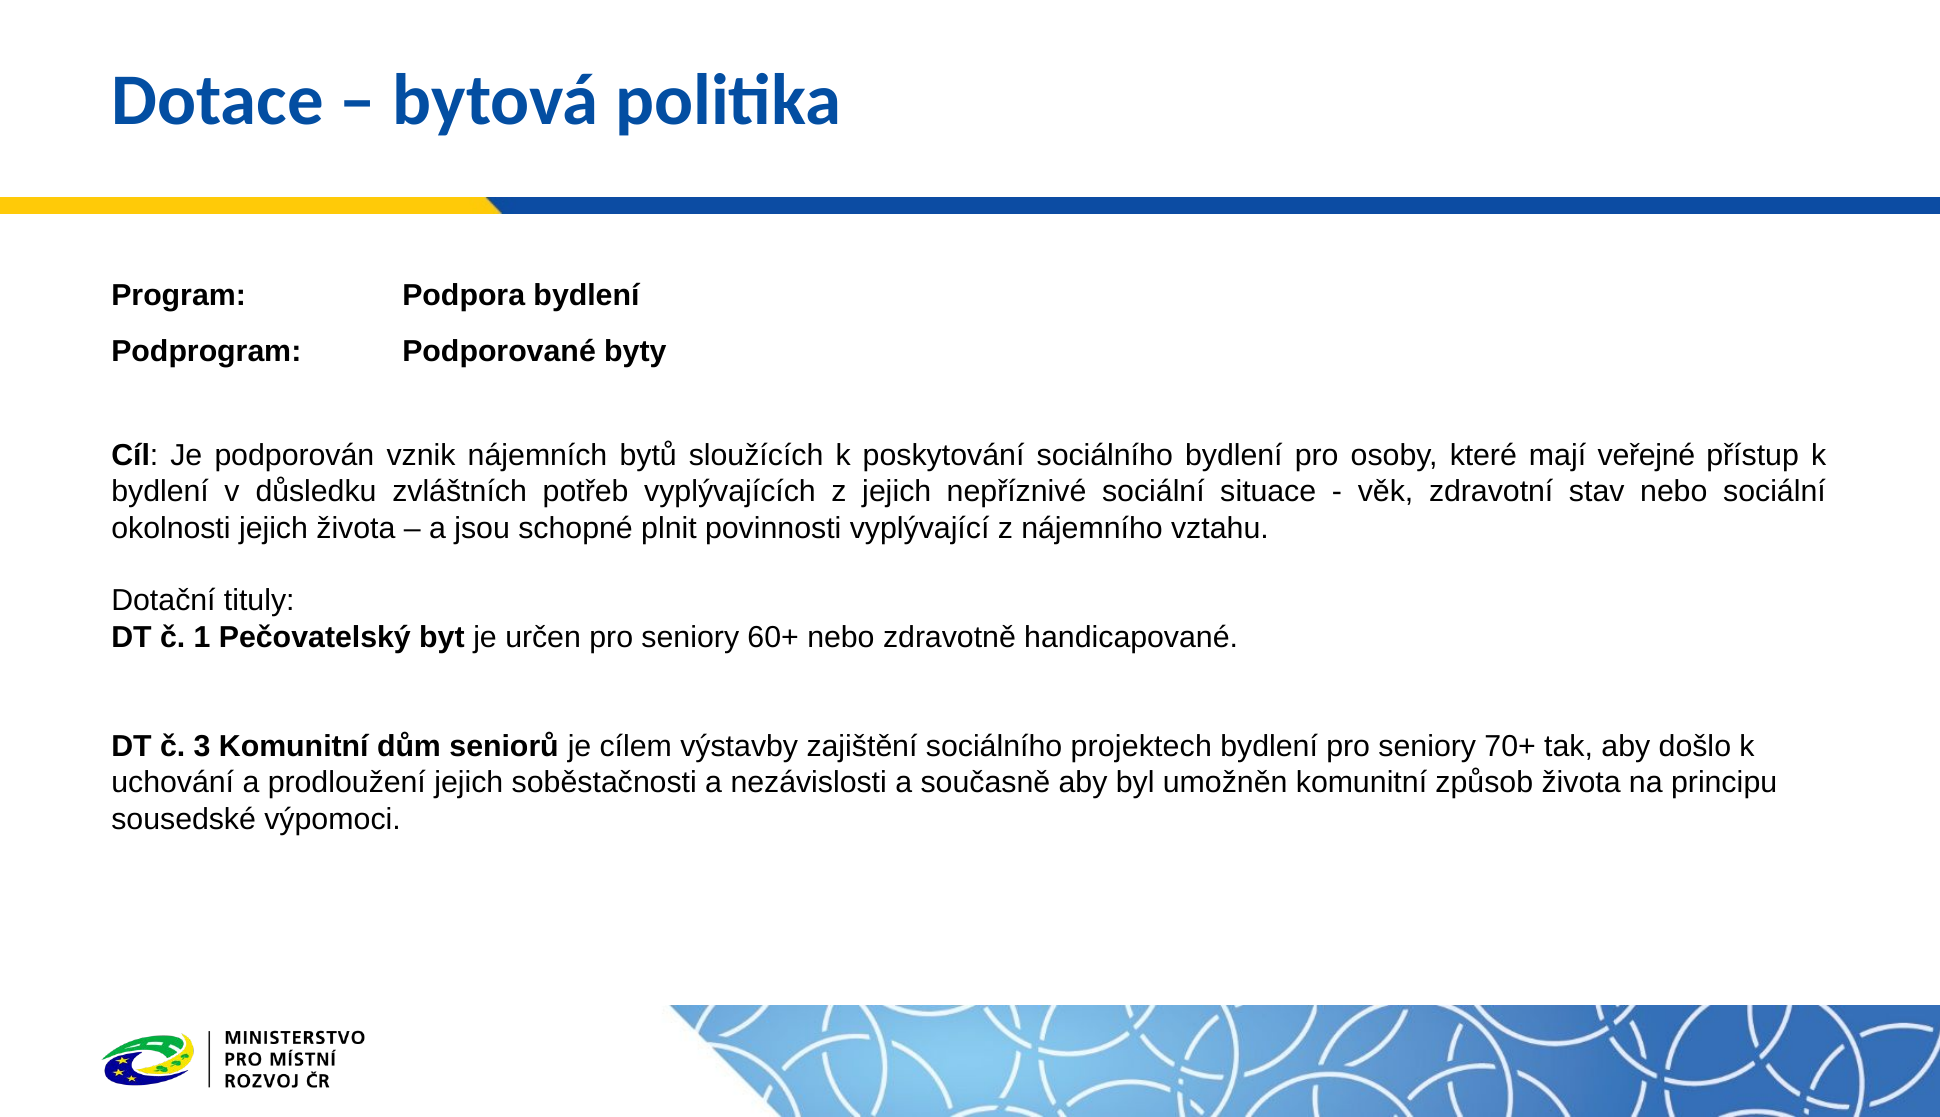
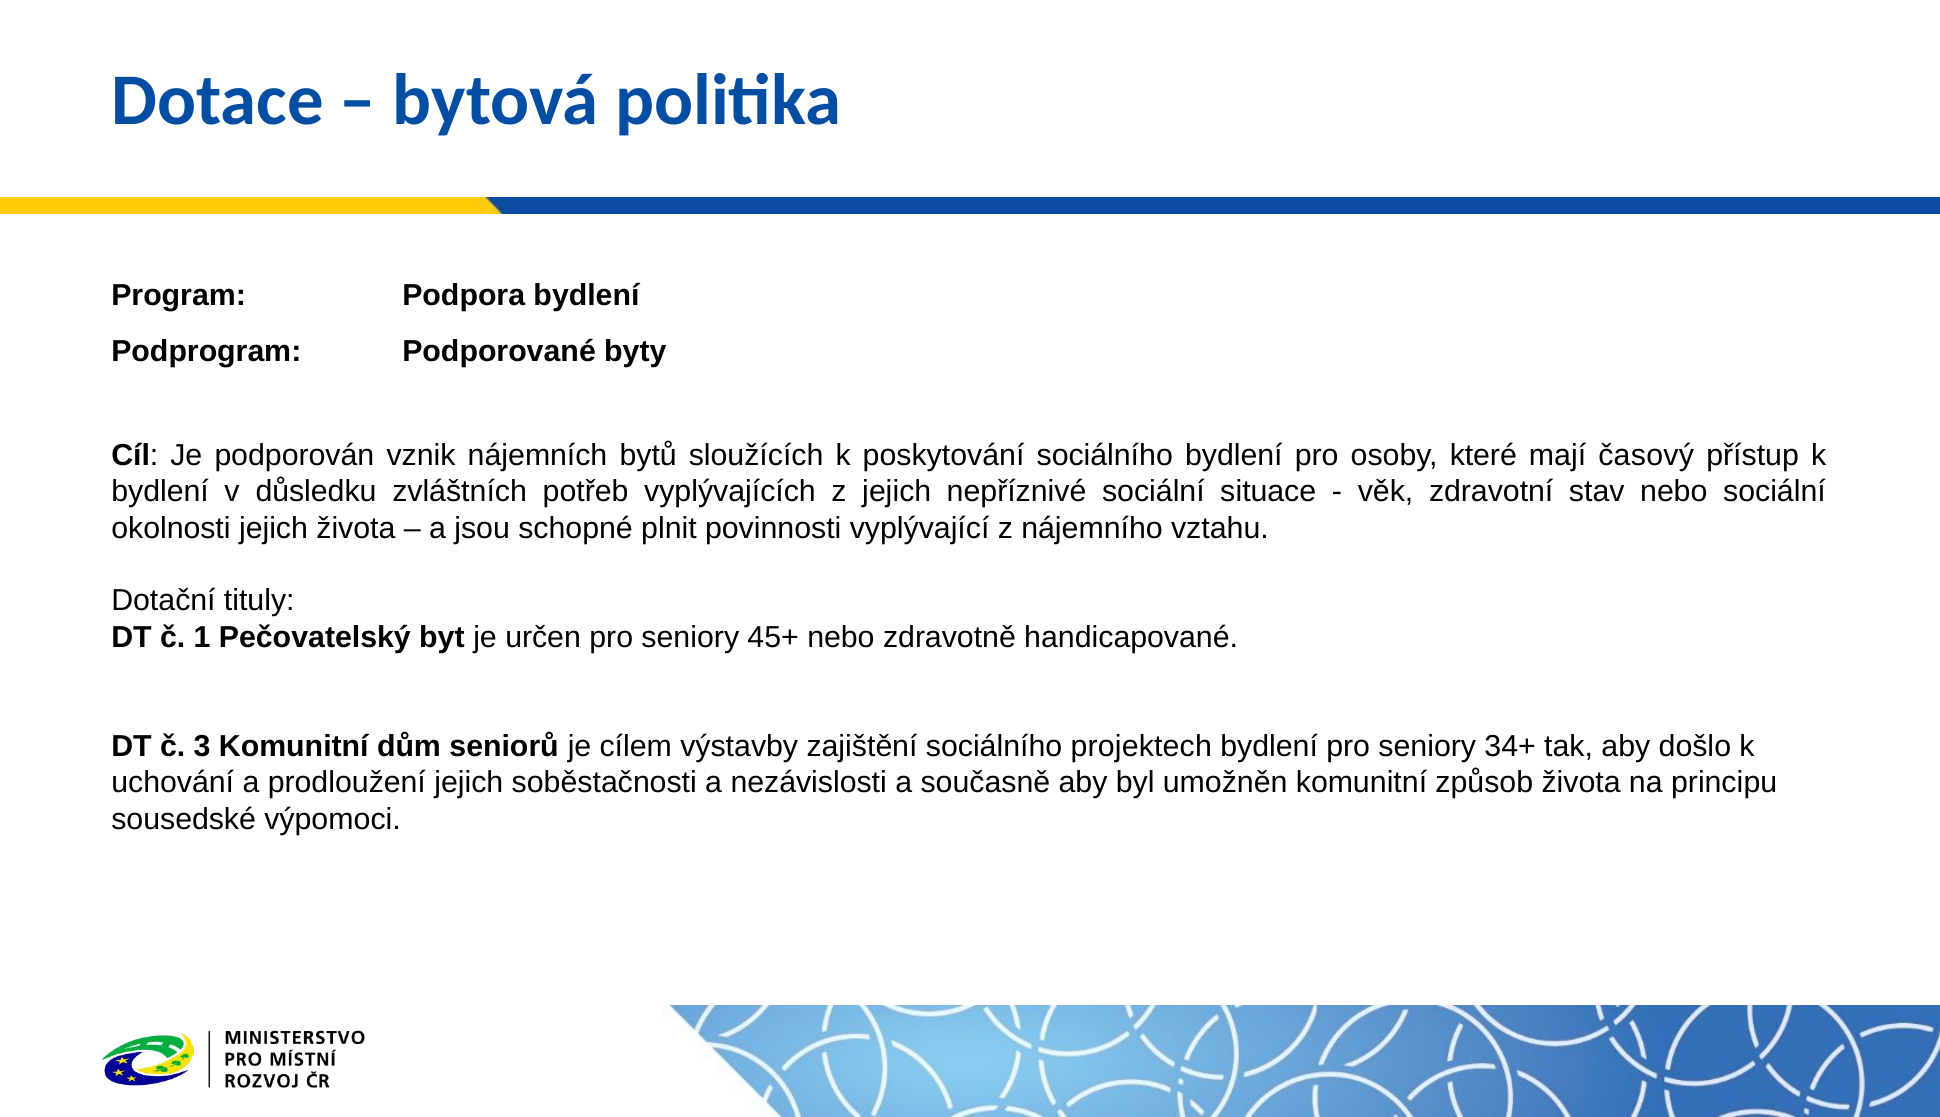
veřejné: veřejné -> časový (1646, 456)
60+: 60+ -> 45+ (773, 638)
70+: 70+ -> 34+ (1510, 747)
